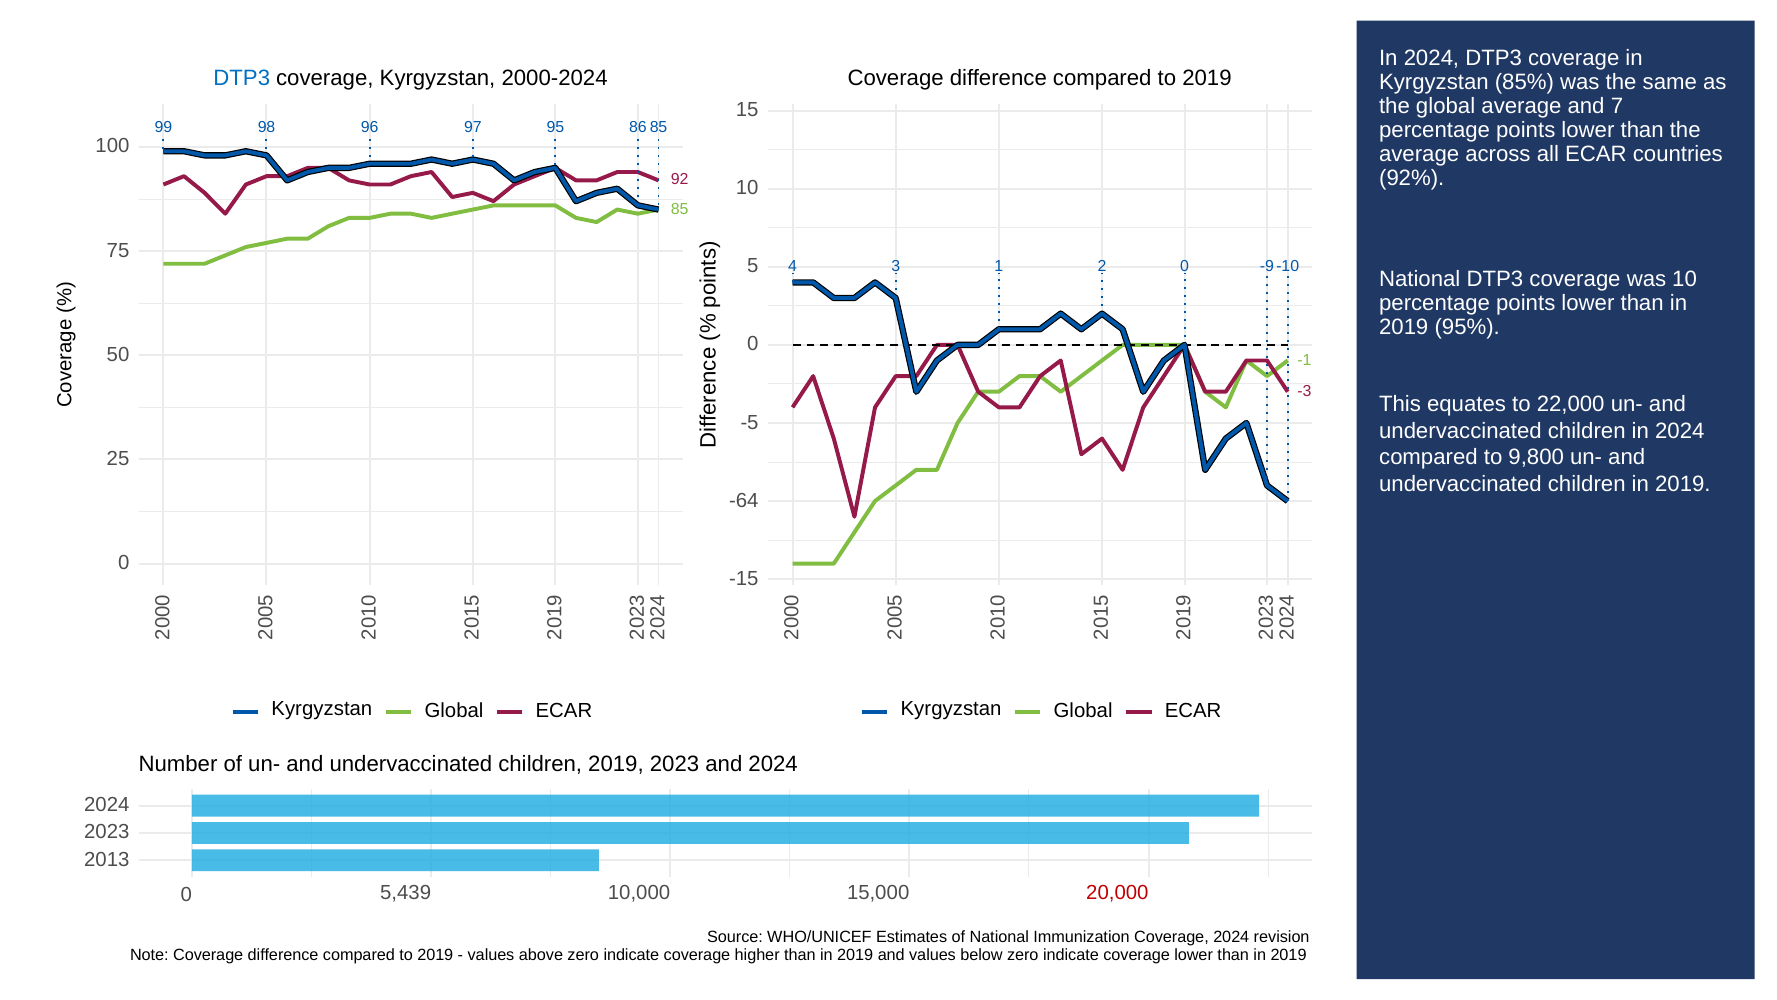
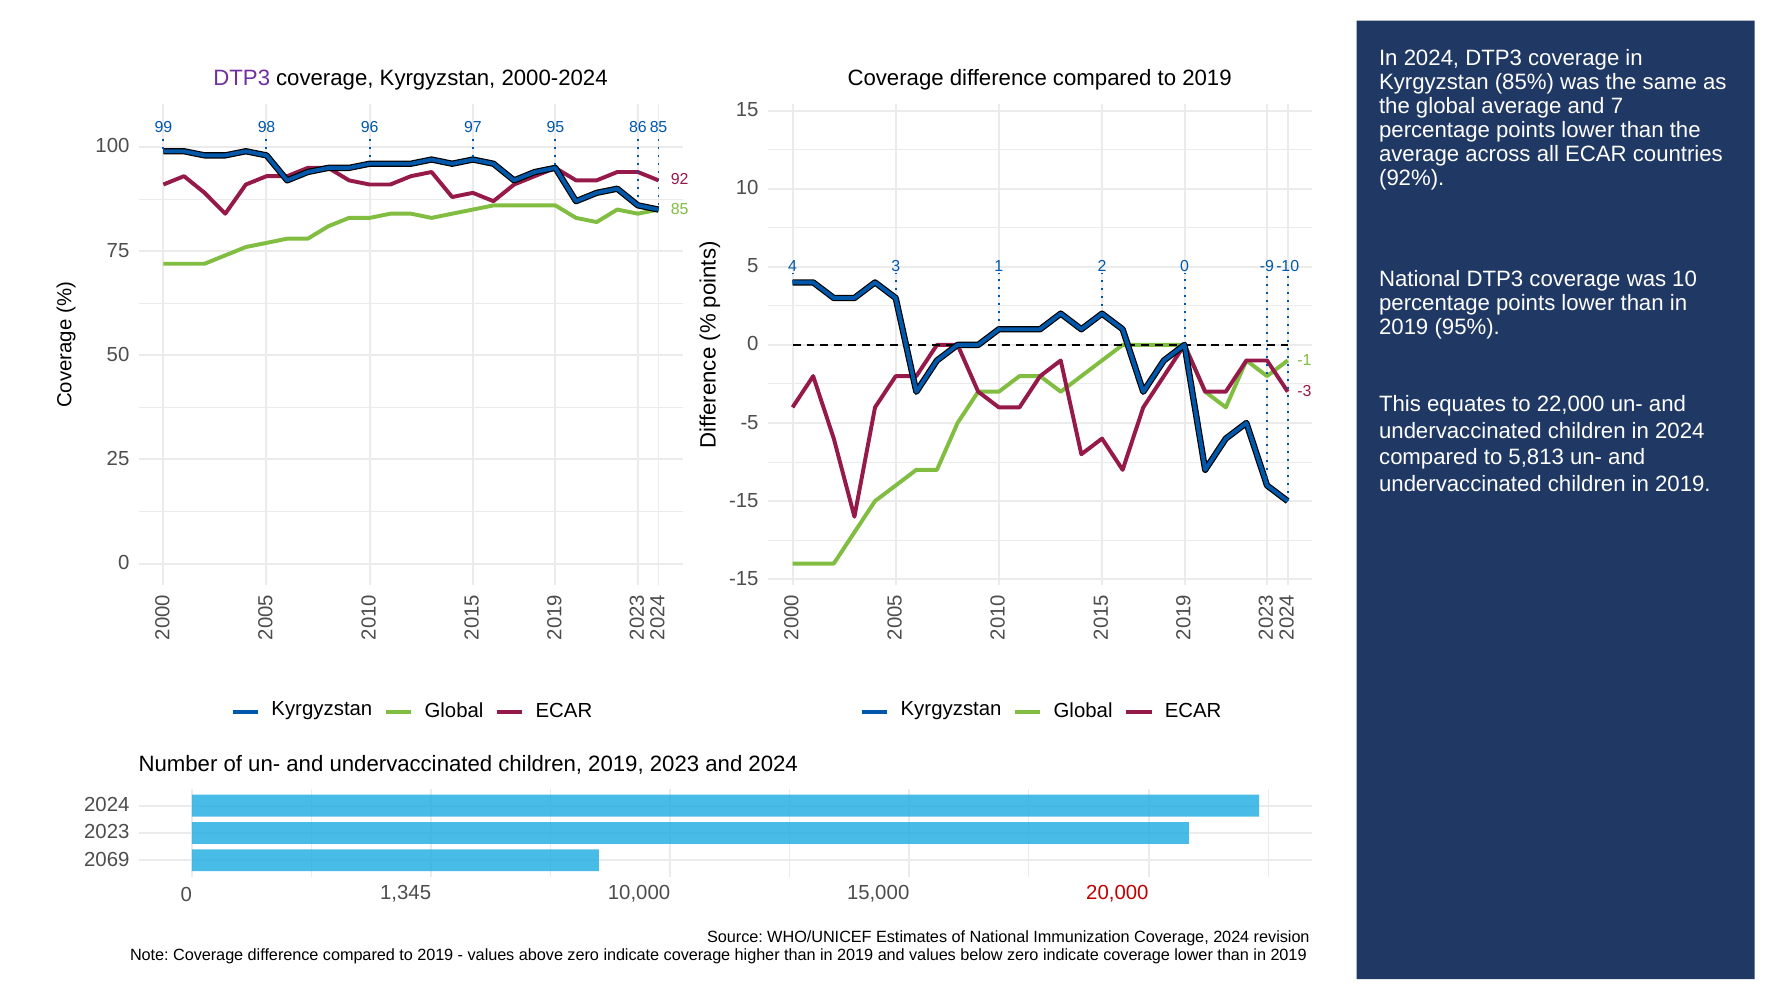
DTP3 colour: blue -> purple (242, 78)
9,800: 9,800 -> 5,813 (1536, 457)
-64: -64 -> -15 (744, 500)
2013: 2013 -> 2069 (107, 859)
5,439: 5,439 -> 1,345 (406, 893)
